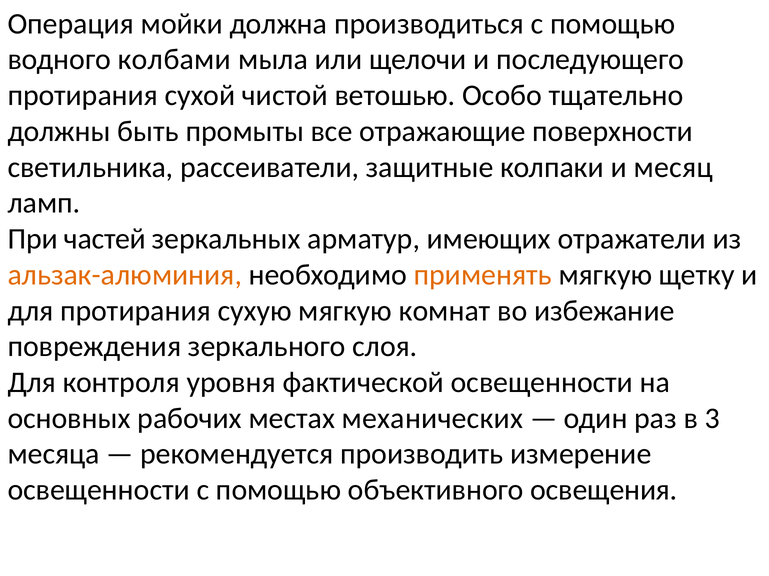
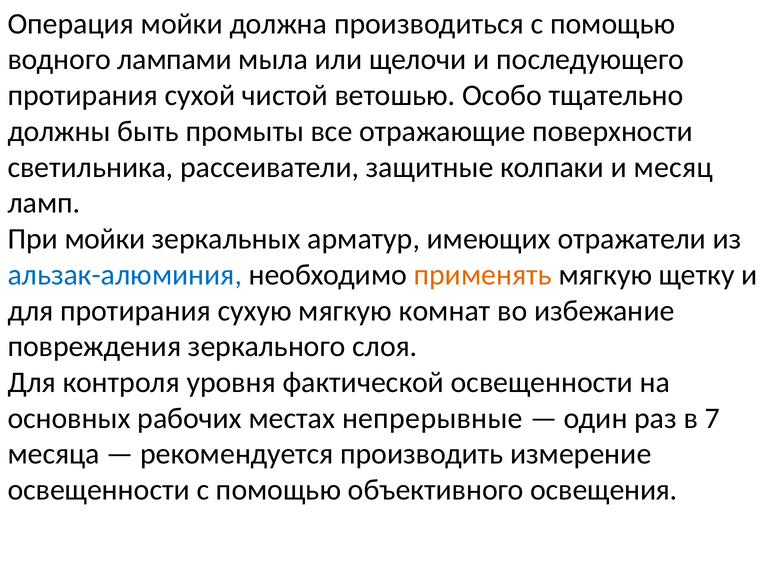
колбами: колбами -> лампами (175, 60)
При частей: частей -> мойки (105, 239)
альзак-алюминия colour: orange -> blue (125, 275)
механических: механических -> непрерывные (432, 419)
3: 3 -> 7 (712, 419)
